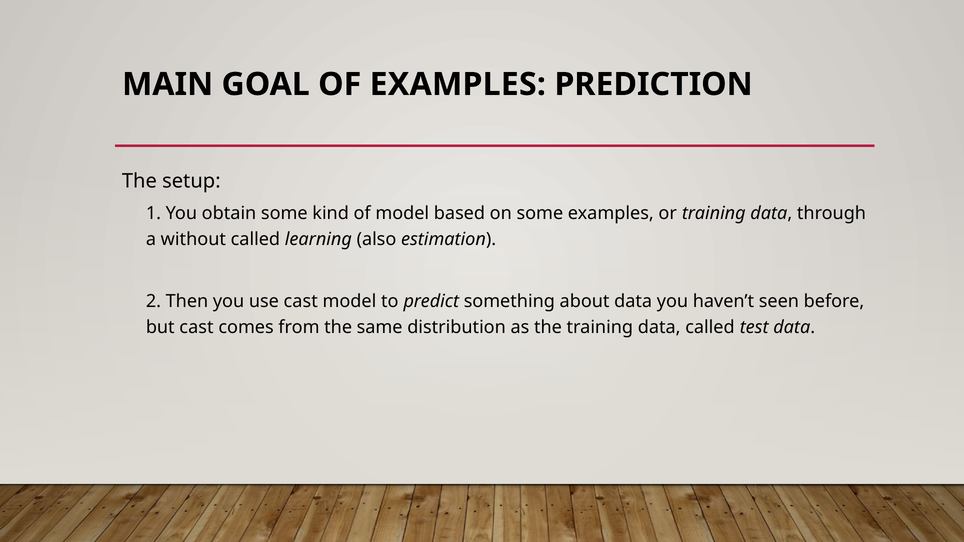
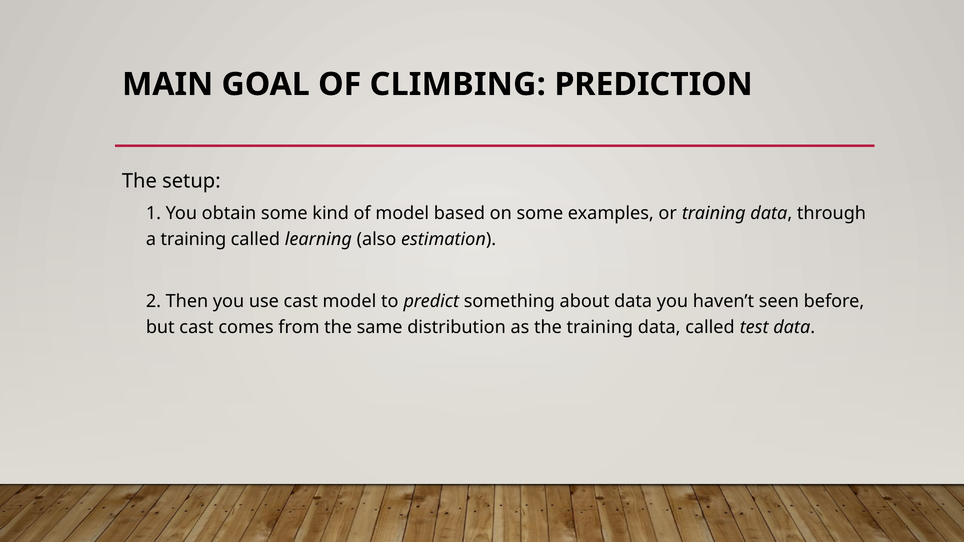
OF EXAMPLES: EXAMPLES -> CLIMBING (458, 84)
a without: without -> training (193, 239)
